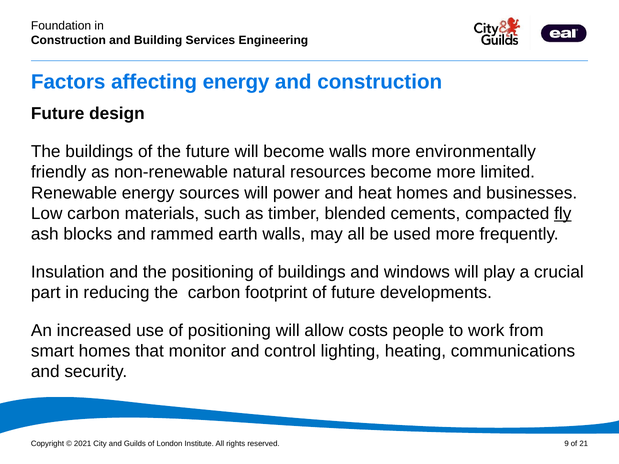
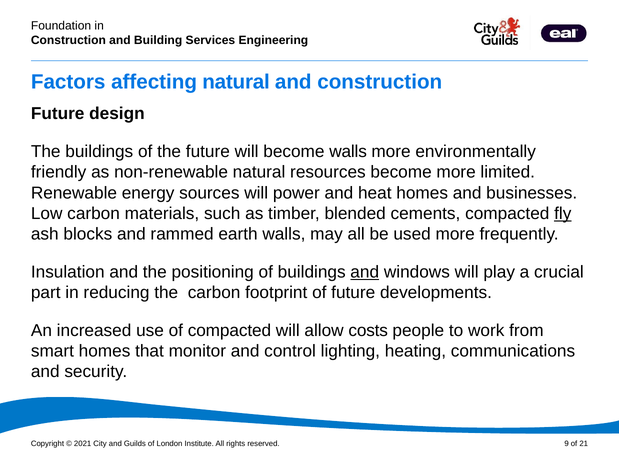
affecting energy: energy -> natural (236, 82)
and underline: none -> present (365, 272)
of positioning: positioning -> compacted (229, 331)
